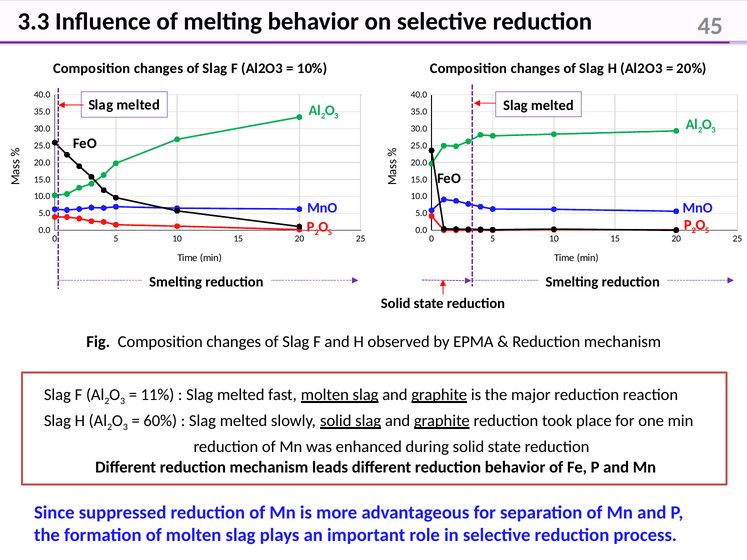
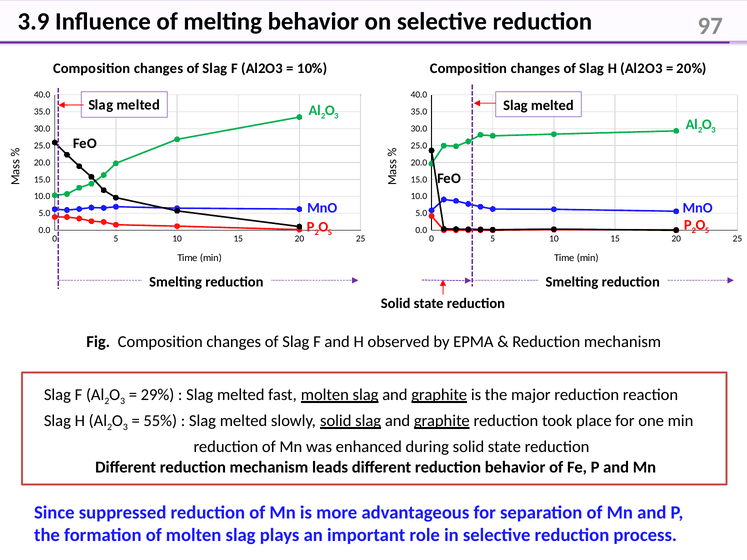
3.3: 3.3 -> 3.9 (33, 22)
45: 45 -> 97 (710, 26)
11%: 11% -> 29% (158, 395)
60%: 60% -> 55% (160, 421)
